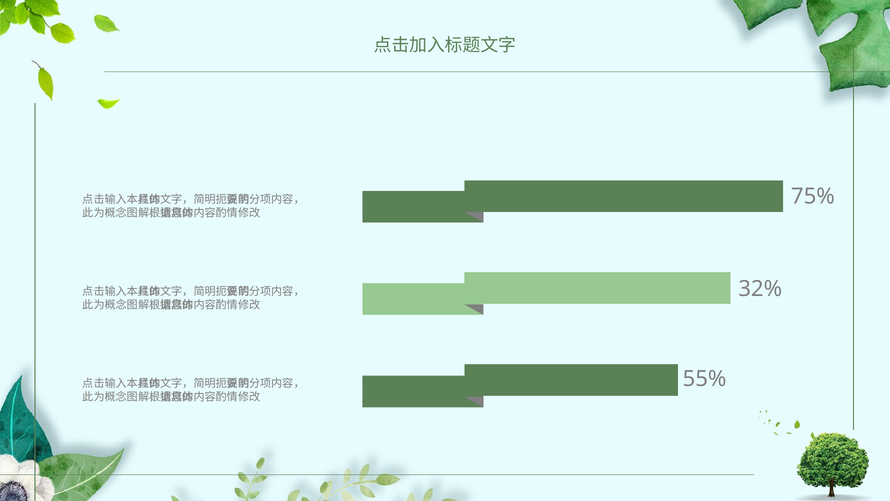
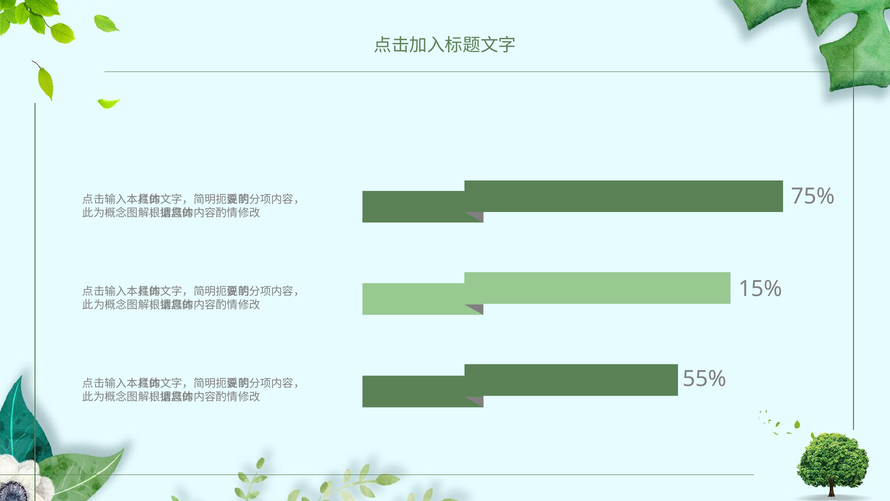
32%: 32% -> 15% (760, 289)
